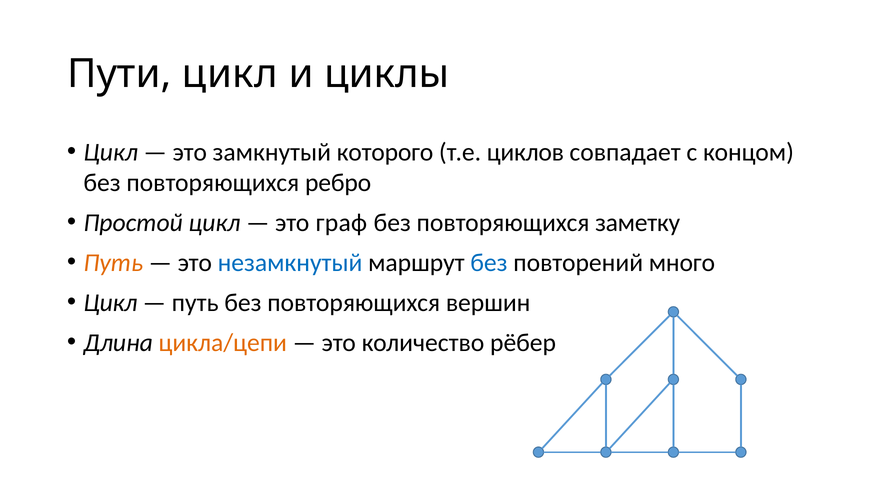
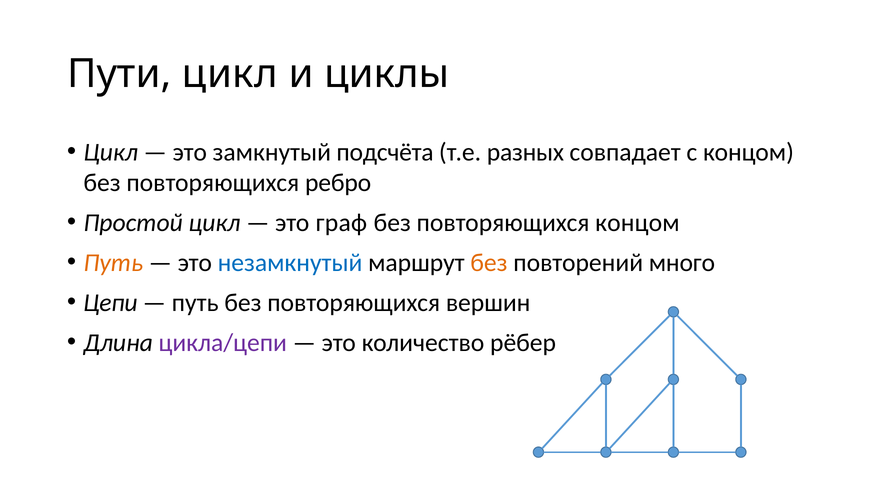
которого: которого -> подсчёта (385, 152)
циклов: циклов -> разных (525, 152)
повторяющихся заметку: заметку -> концом (637, 223)
без colour: blue -> orange (489, 262)
Цикл: Цикл -> Цепи (110, 302)
цикла/цепи colour: orange -> purple (223, 342)
